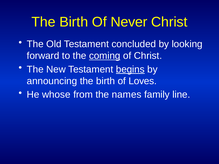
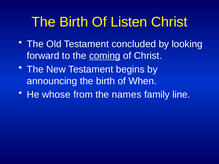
Never: Never -> Listen (129, 22)
begins underline: present -> none (130, 69)
Loves: Loves -> When (143, 81)
